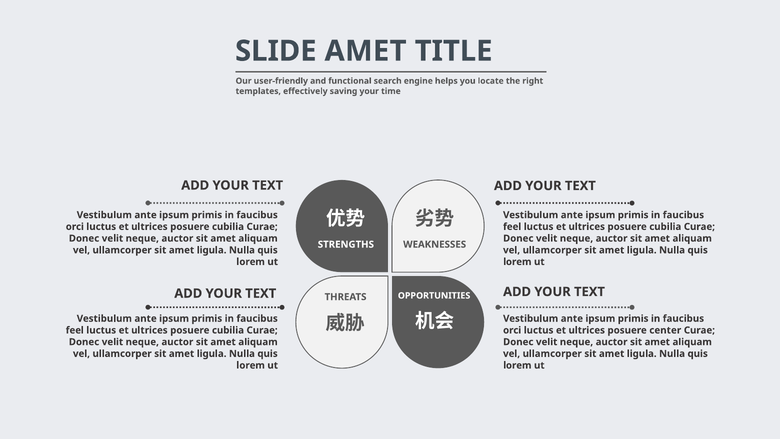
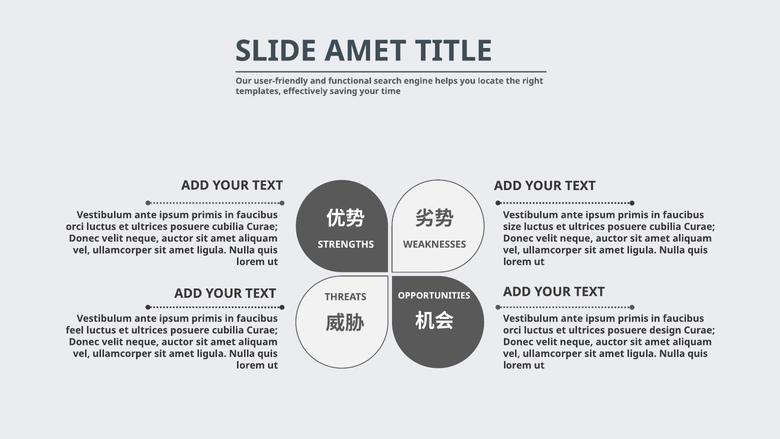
feel: feel -> size (512, 227)
center: center -> design (665, 330)
